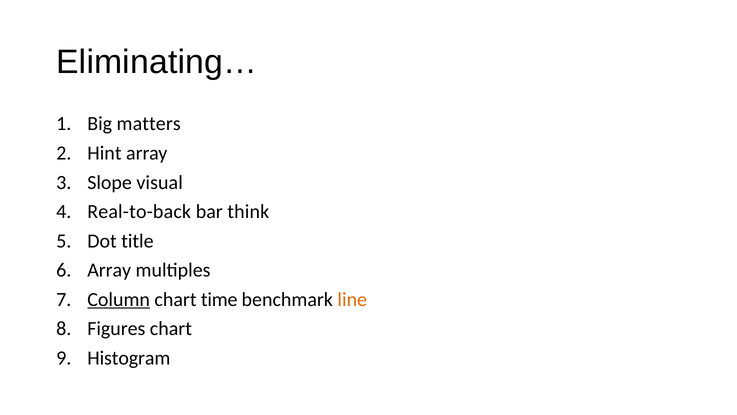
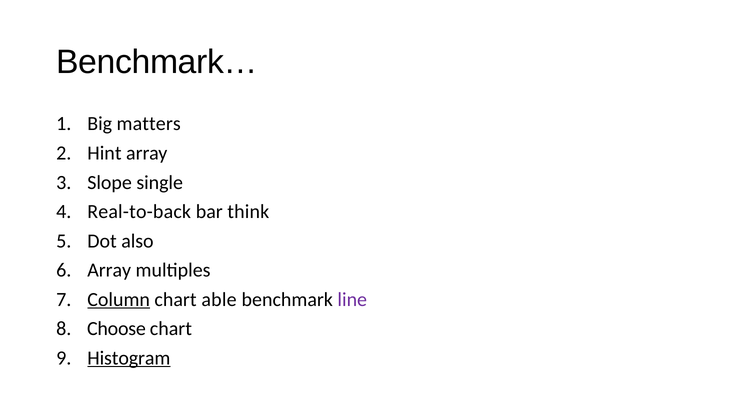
Eliminating…: Eliminating… -> Benchmark… (157, 62)
visual: visual -> single (160, 182)
title: title -> also (137, 241)
time: time -> able (219, 299)
line colour: orange -> purple (352, 299)
Figures: Figures -> Choose (116, 328)
Histogram underline: none -> present (129, 358)
